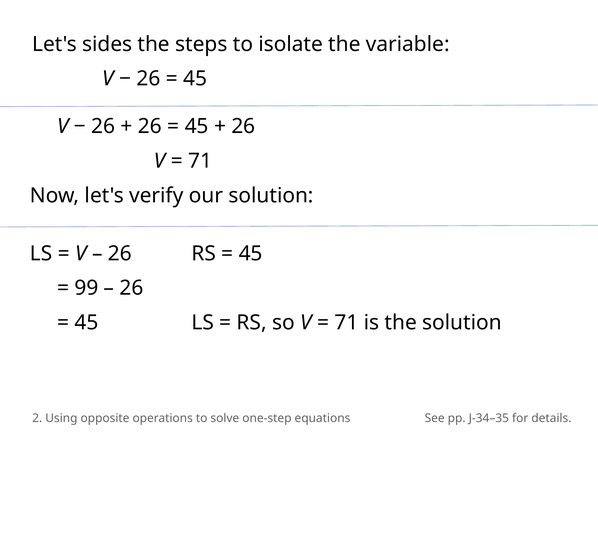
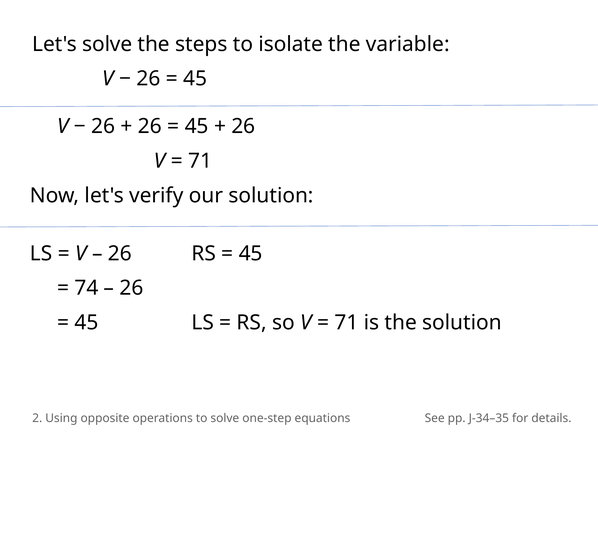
Let's sides: sides -> solve (107, 44)
99: 99 -> 74 (86, 288)
